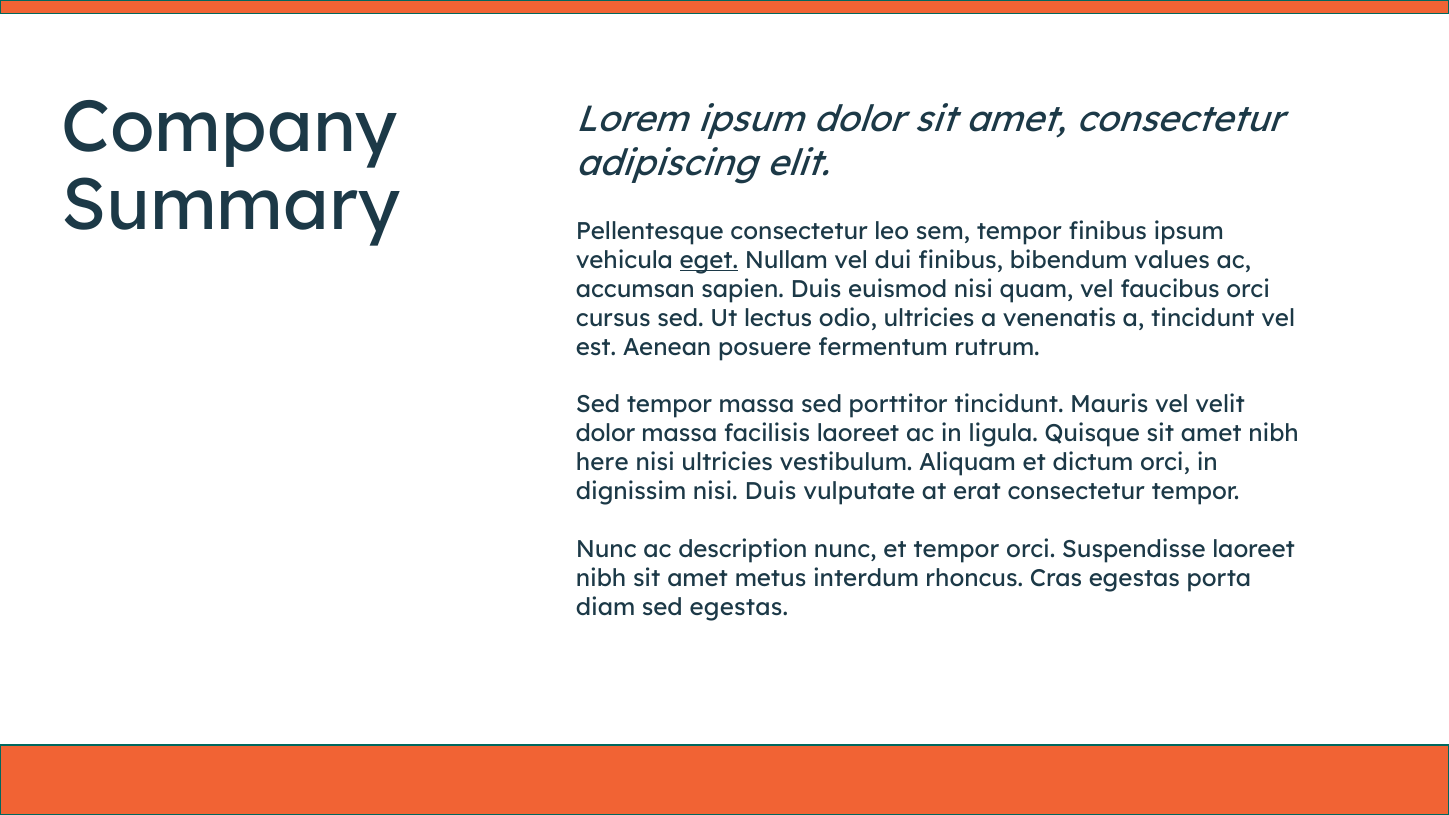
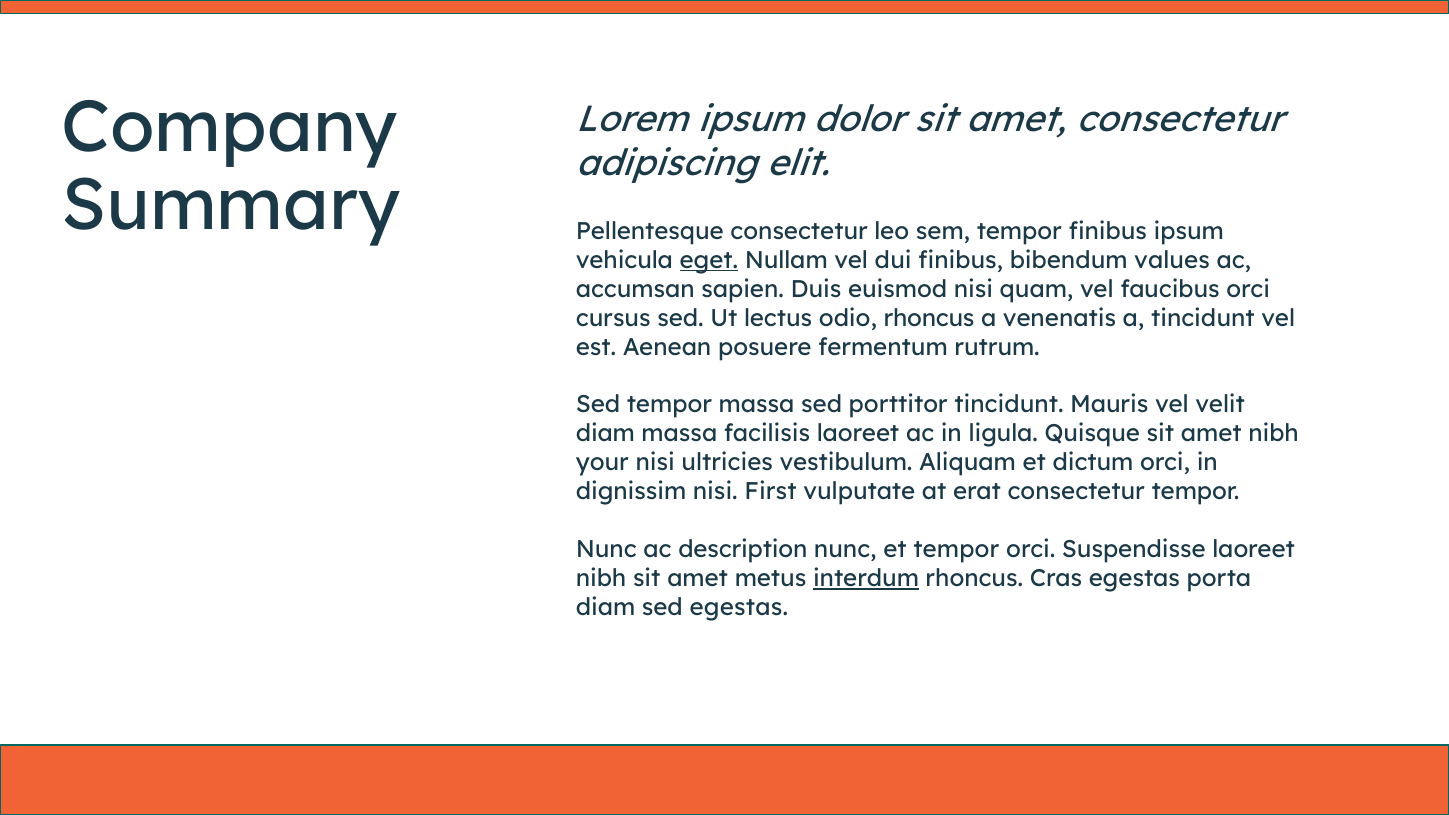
odio ultricies: ultricies -> rhoncus (929, 318)
dolor: dolor -> diam (605, 434)
here: here -> your (602, 463)
nisi Duis: Duis -> First (771, 492)
interdum underline: none -> present (866, 579)
